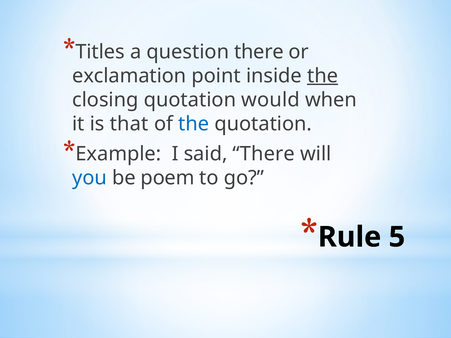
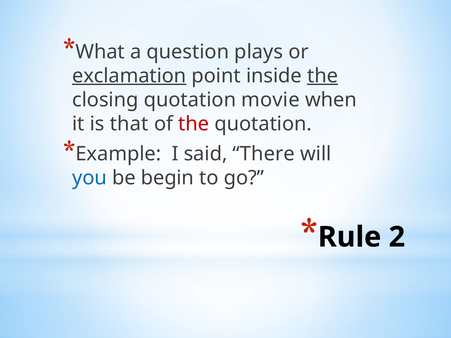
Titles: Titles -> What (100, 52)
question there: there -> plays (259, 52)
exclamation underline: none -> present (129, 76)
would: would -> movie (270, 100)
the colour: blue -> red (194, 124)
poem: poem -> begin (167, 178)
5: 5 -> 2 (397, 237)
